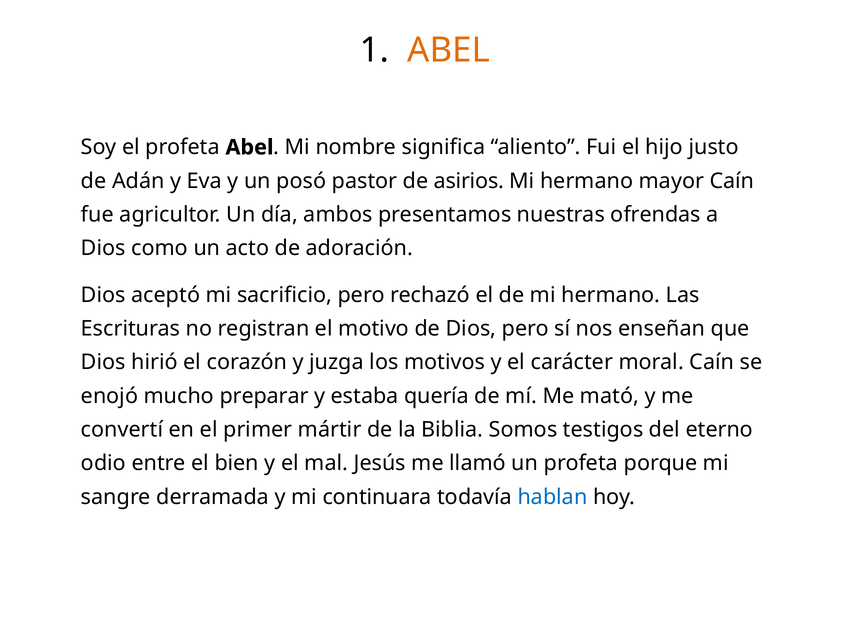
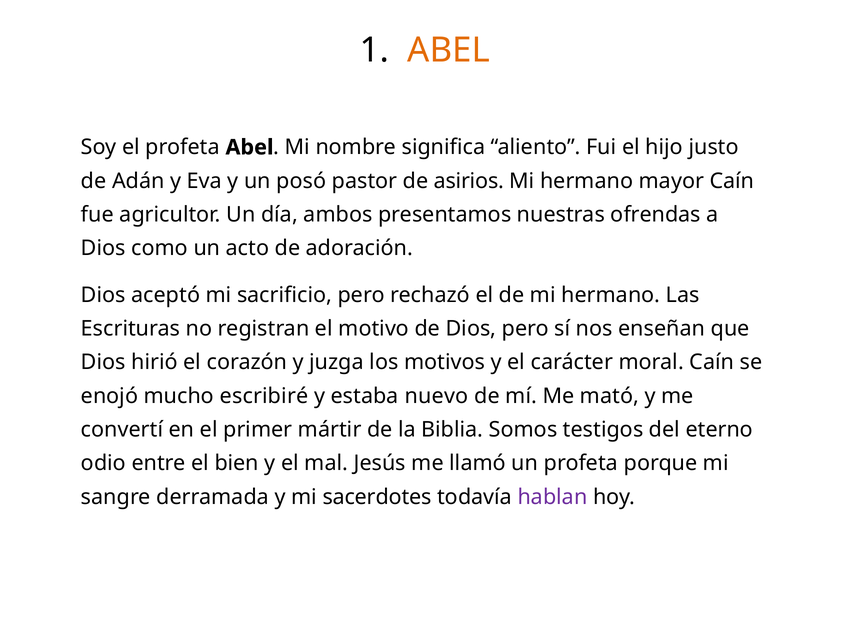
preparar: preparar -> escribiré (264, 396)
quería: quería -> nuevo (436, 396)
continuara: continuara -> sacerdotes (377, 497)
hablan colour: blue -> purple (553, 497)
